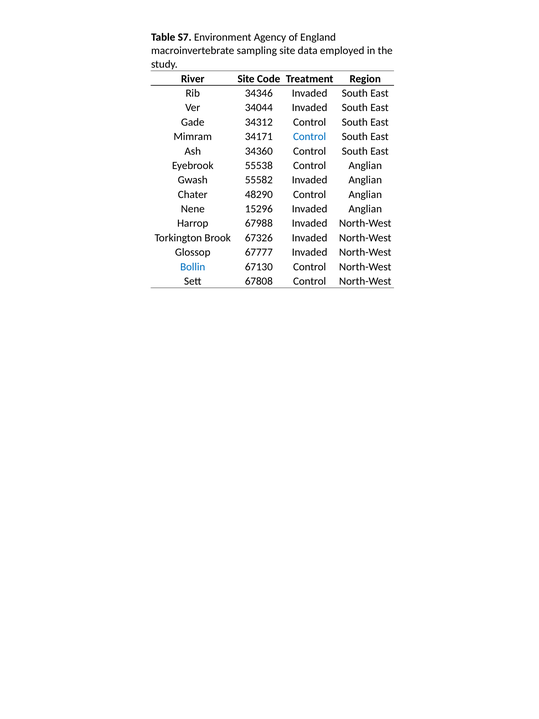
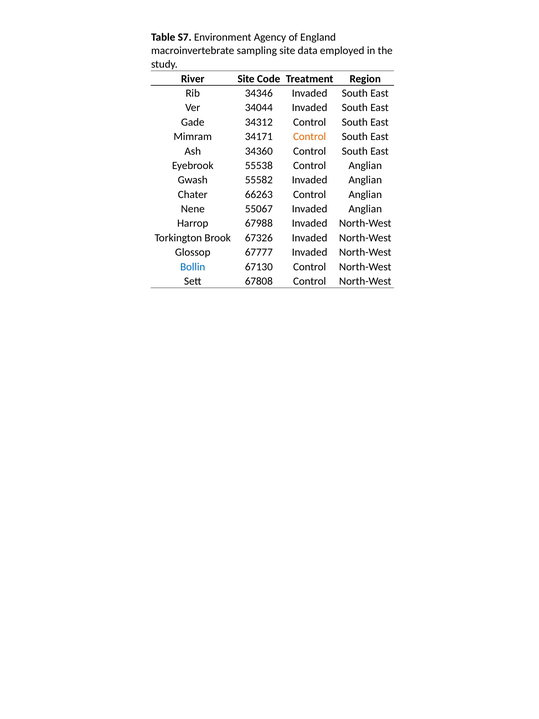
Control colour: blue -> orange (310, 137)
48290: 48290 -> 66263 (259, 194)
15296: 15296 -> 55067 (259, 209)
